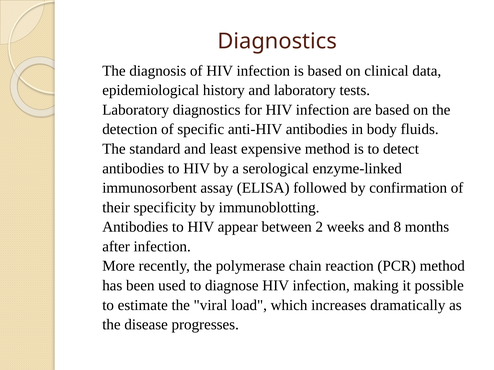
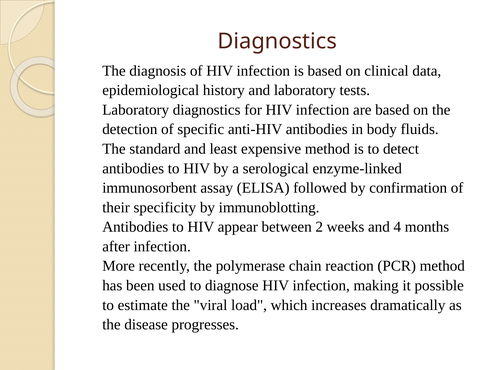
8: 8 -> 4 (397, 227)
